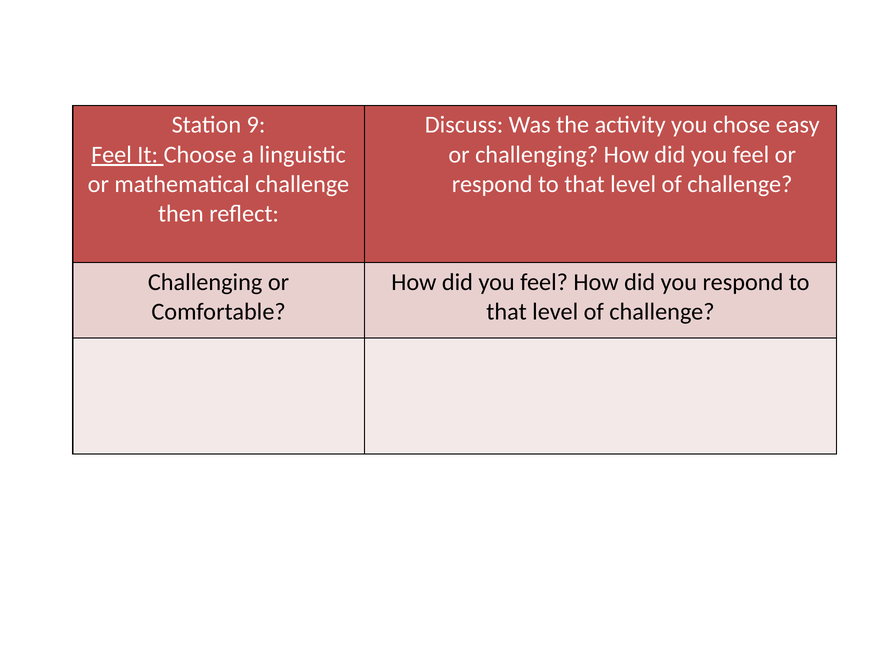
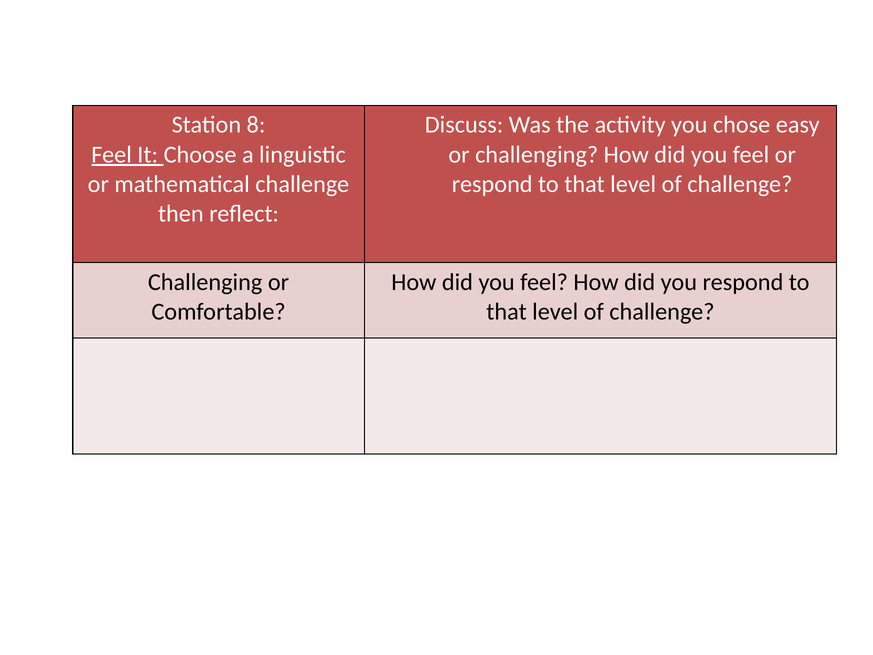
9: 9 -> 8 (256, 125)
